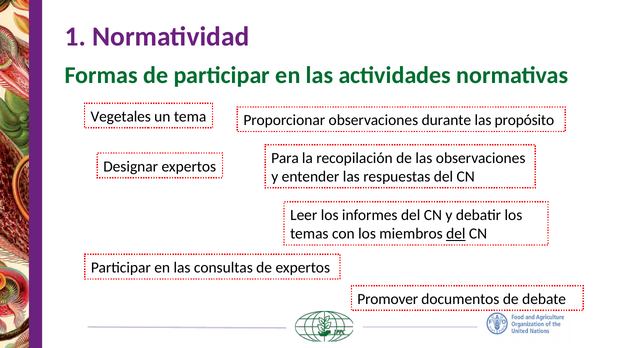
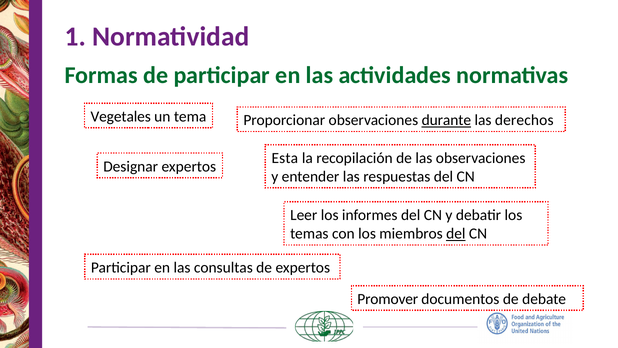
durante underline: none -> present (446, 120)
propósito: propósito -> derechos (524, 120)
Para: Para -> Esta (285, 158)
